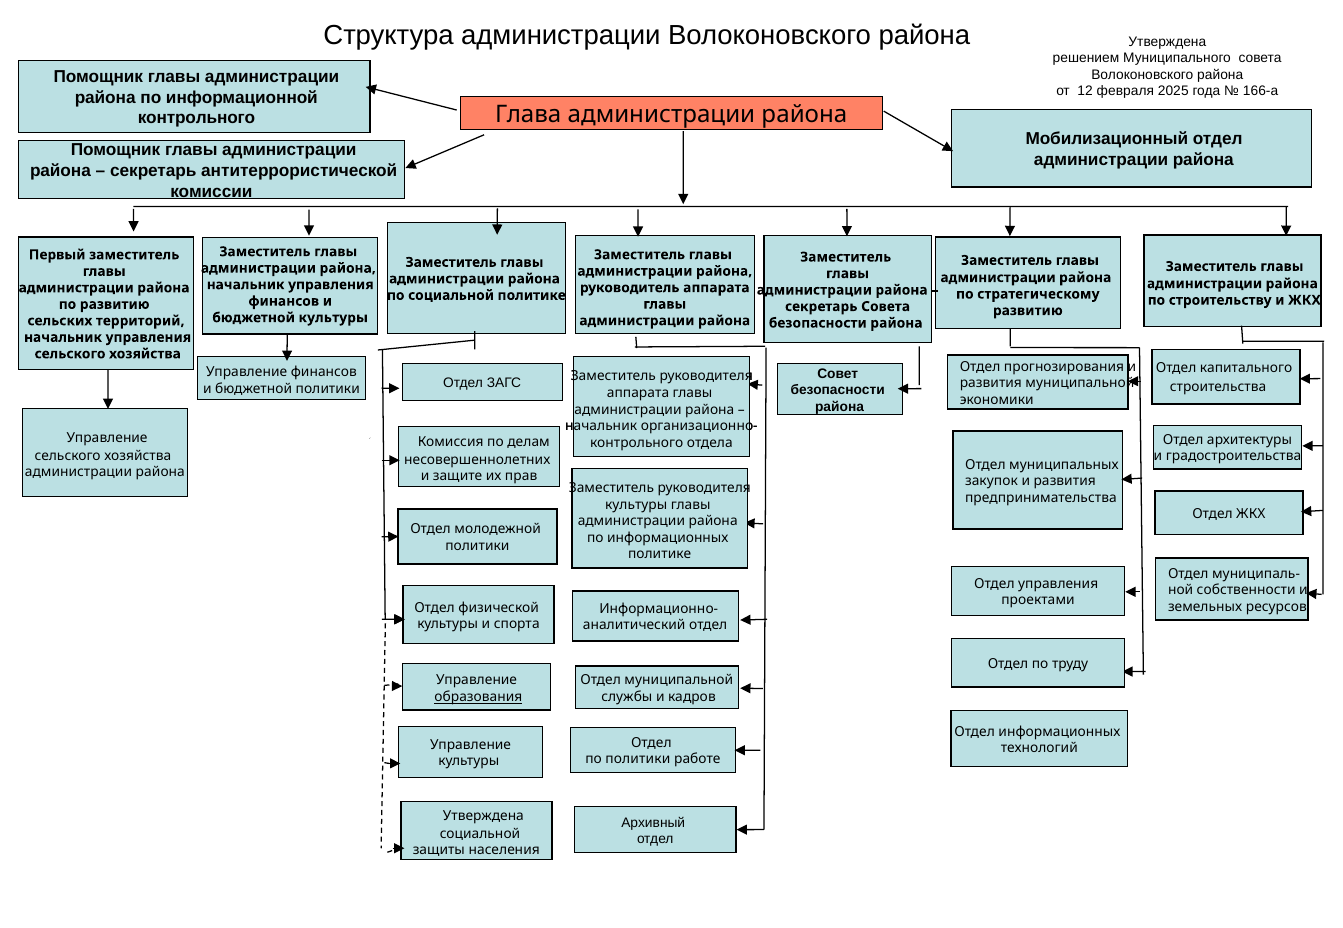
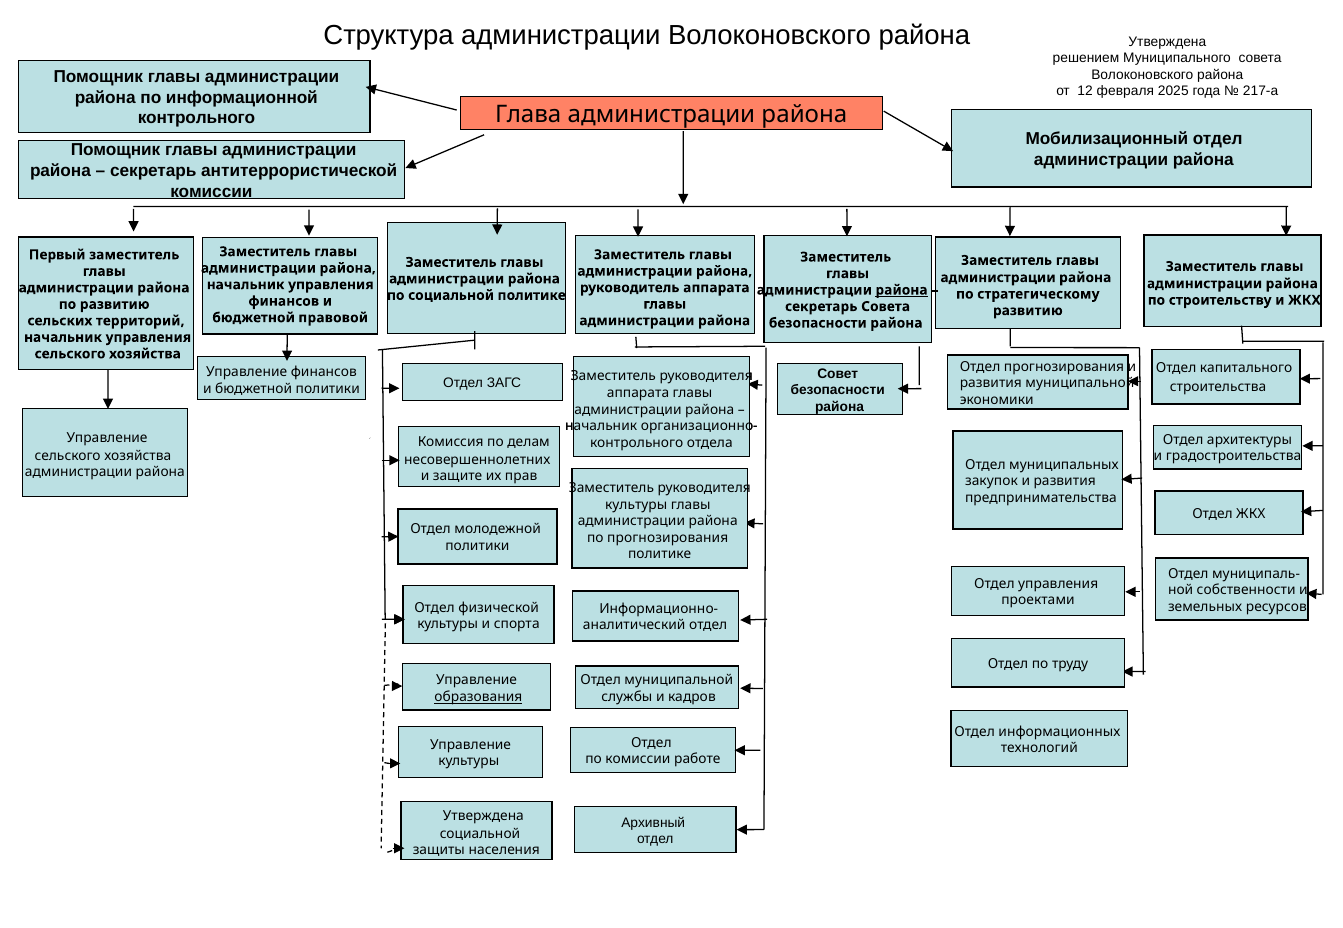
166-а: 166-а -> 217-а (1261, 91)
района underline: none -> present (902, 290)
бюджетной культуры: культуры -> правовой (333, 318)
по информационных: информационных -> прогнозирования (668, 538)
по политики: политики -> комиссии (638, 759)
